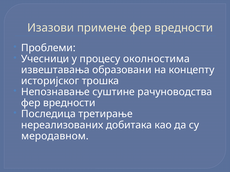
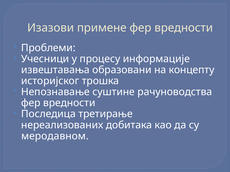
околностима: околностима -> информације (156, 59)
